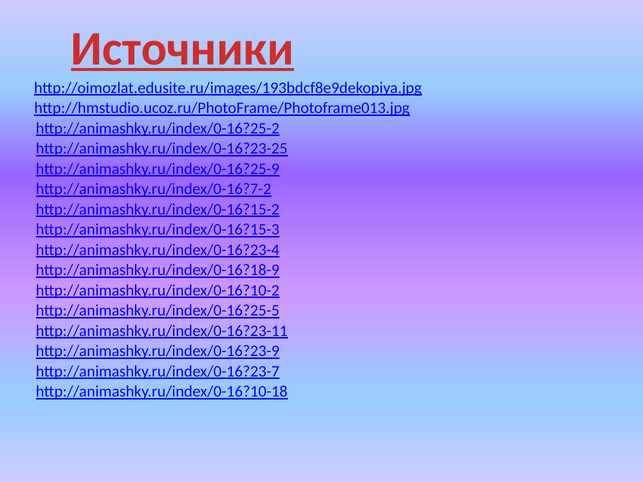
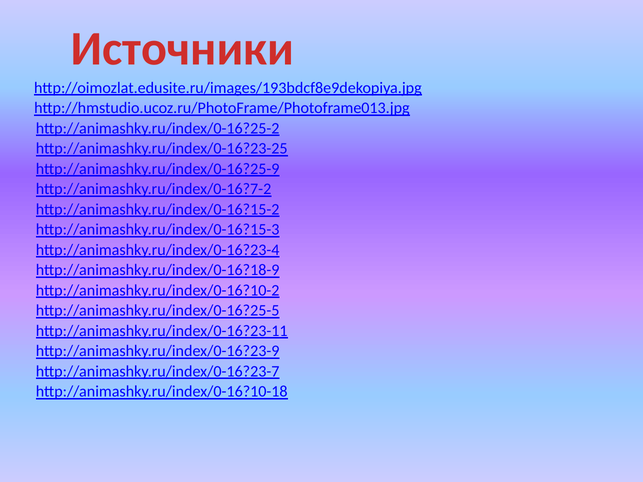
Источники underline: present -> none (182, 49)
